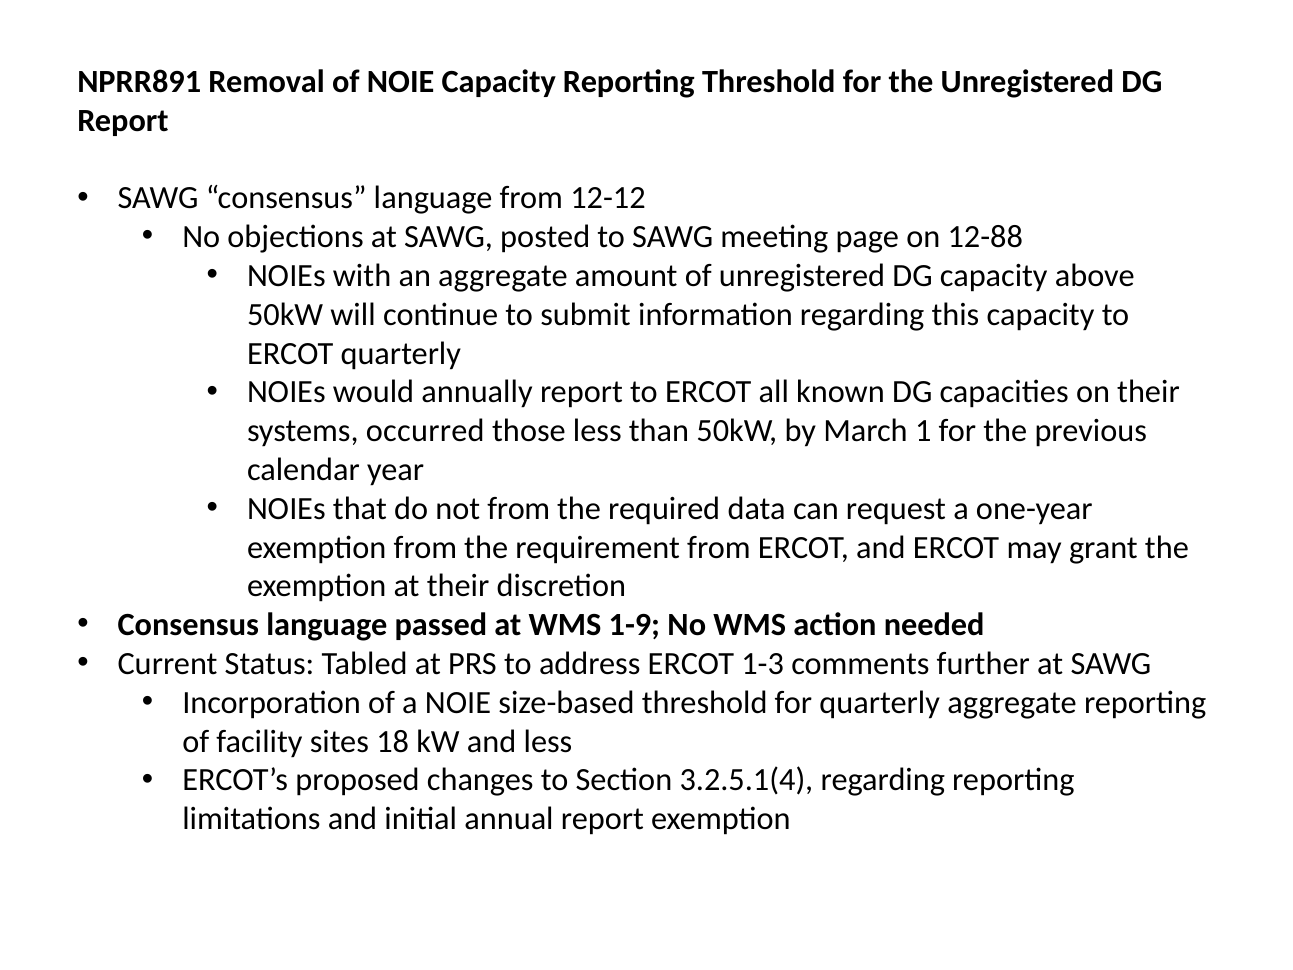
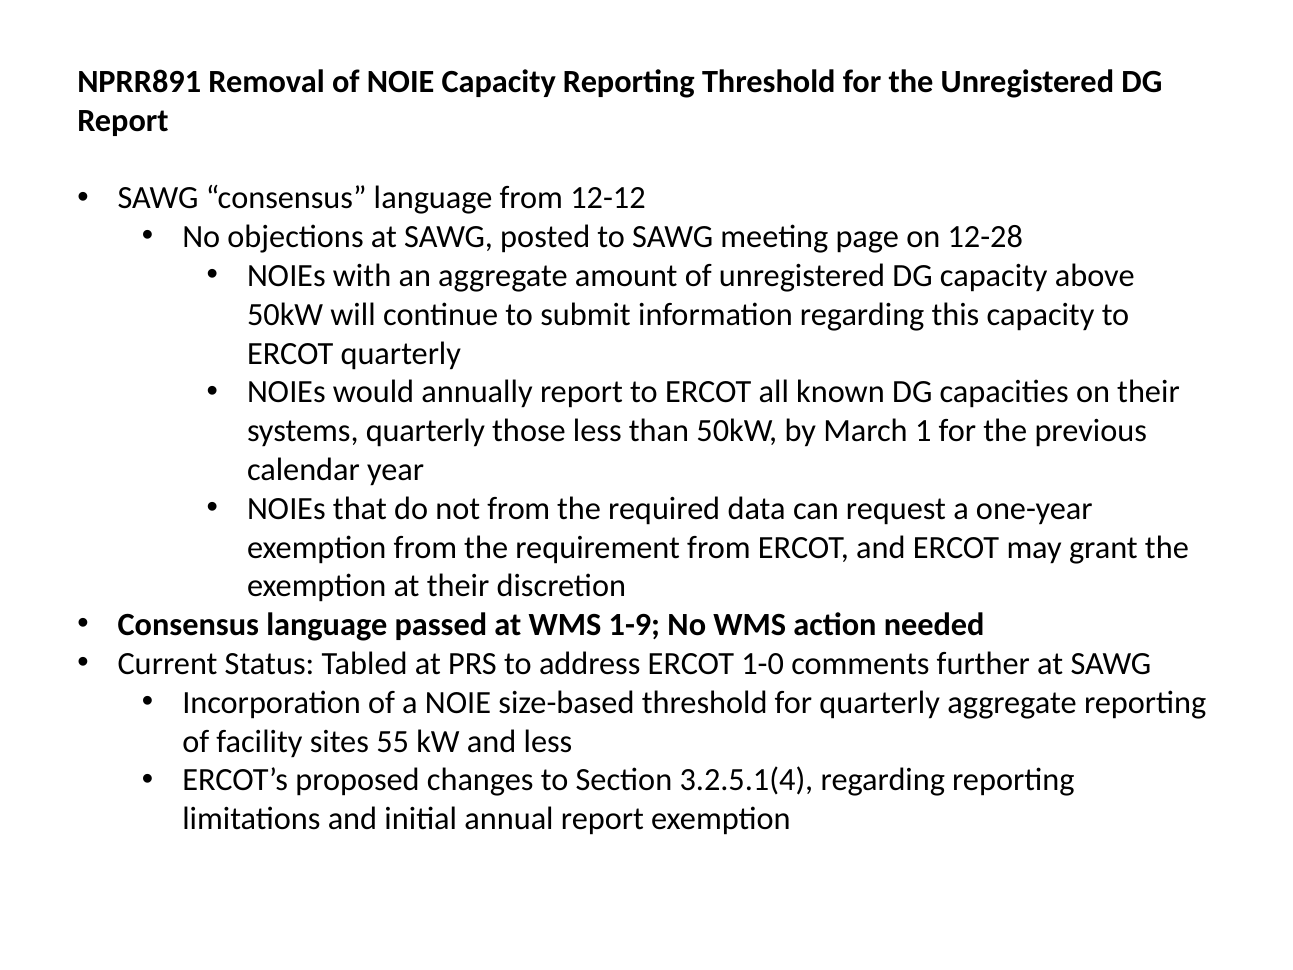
12-88: 12-88 -> 12-28 (985, 237)
systems occurred: occurred -> quarterly (426, 431)
1-3: 1-3 -> 1-0 (763, 664)
18: 18 -> 55 (393, 741)
